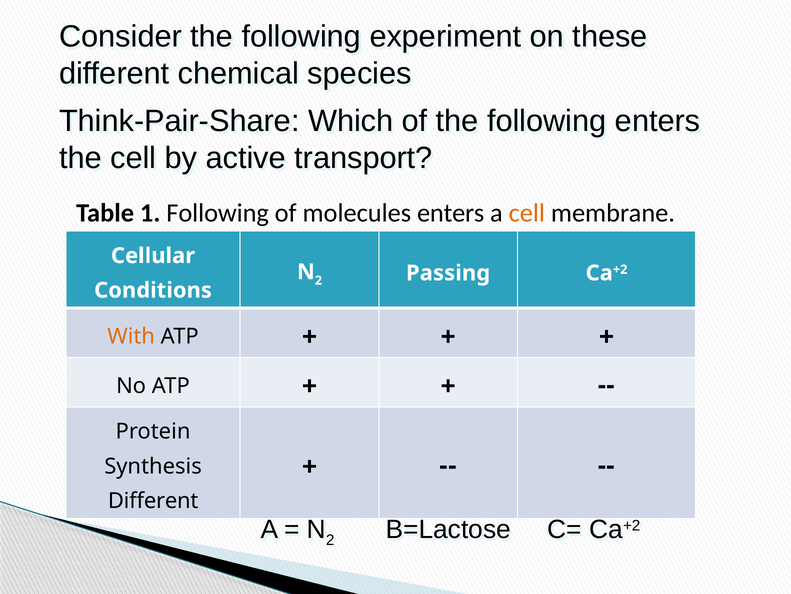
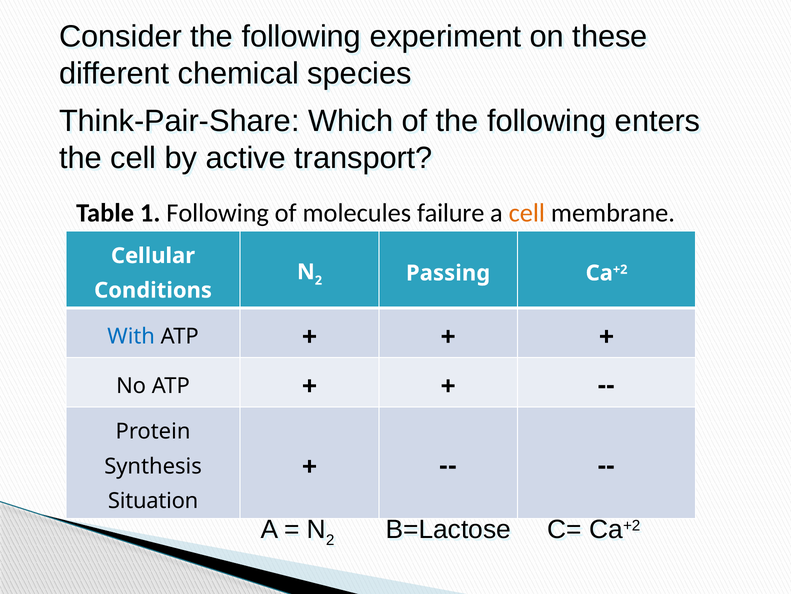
molecules enters: enters -> failure (451, 213)
With colour: orange -> blue (131, 336)
Different: Different -> Situation (153, 500)
